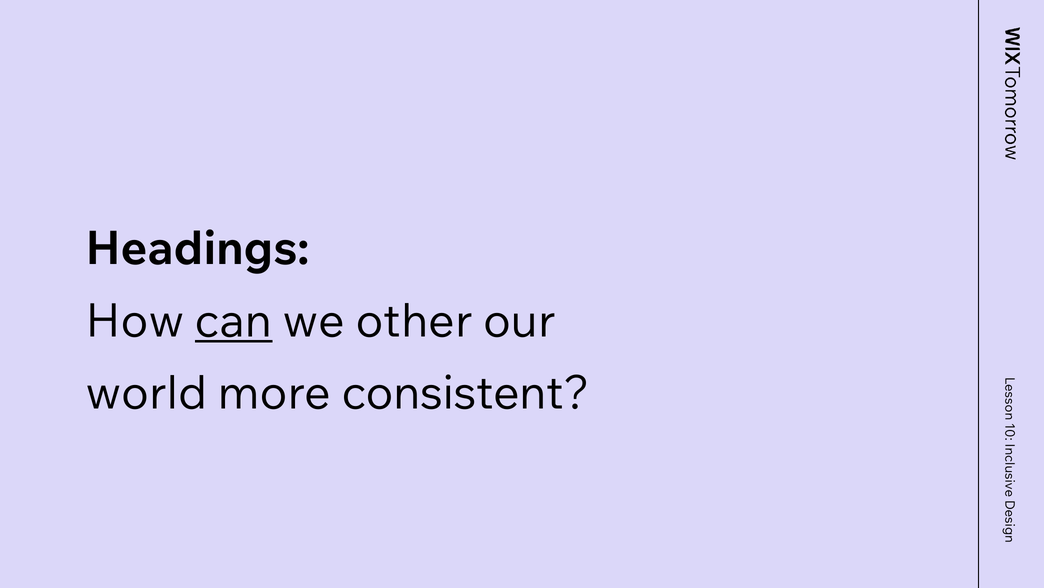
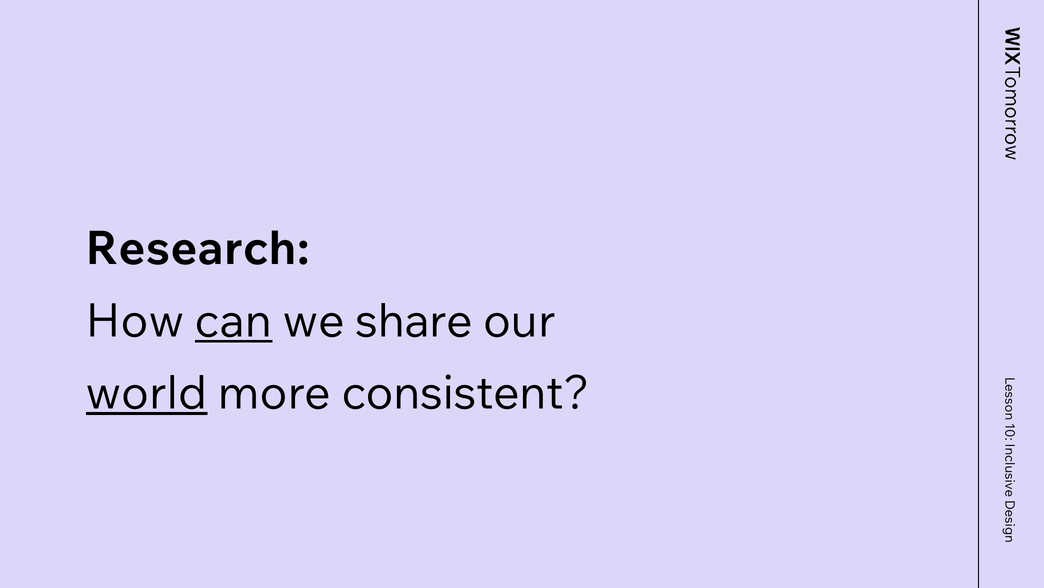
Headings: Headings -> Research (198, 248)
other: other -> share (414, 321)
world underline: none -> present (147, 393)
